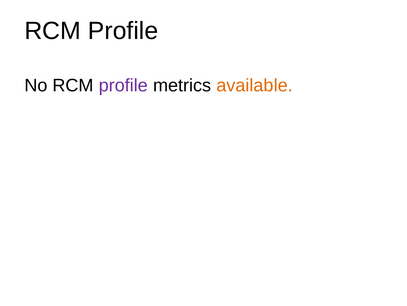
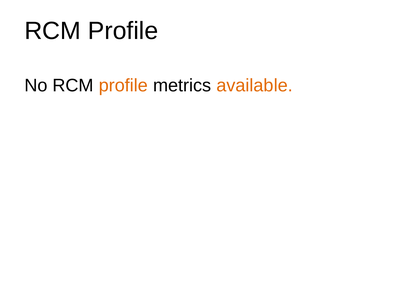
profile colour: purple -> orange (123, 85)
